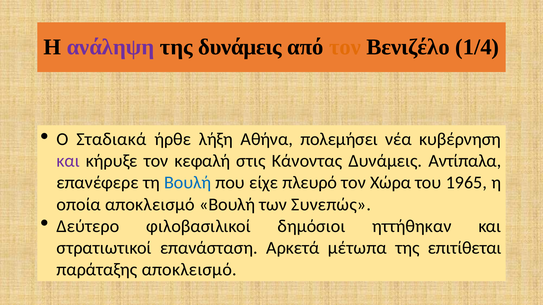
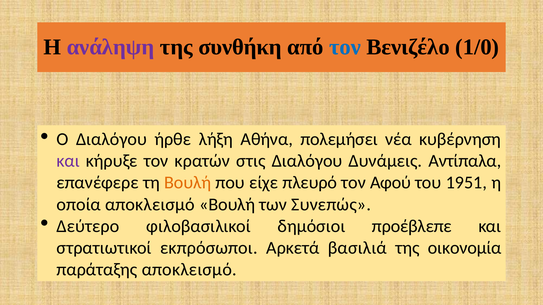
της δυνάμεις: δυνάμεις -> συνθήκη (240, 47)
τον colour: orange -> blue (345, 47)
1/4: 1/4 -> 1/0 (477, 47)
Ο Σταδιακά: Σταδιακά -> Διαλόγου (111, 139)
κεφαλή: κεφαλή -> κρατών (202, 161)
στις Κάνοντας: Κάνοντας -> Διαλόγου (307, 161)
Βουλή colour: blue -> orange (188, 183)
Χώρα: Χώρα -> Αφού (391, 183)
1965: 1965 -> 1951 (466, 183)
ηττήθηκαν: ηττήθηκαν -> προέβλεπε (412, 226)
επανάσταση: επανάσταση -> εκπρόσωποι (209, 248)
μέτωπα: μέτωπα -> βασιλιά (357, 248)
επιτίθεται: επιτίθεται -> οικονομία (465, 248)
